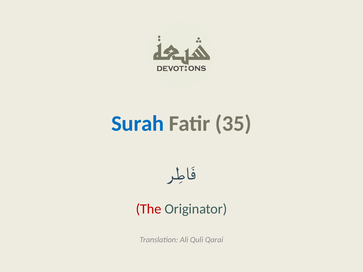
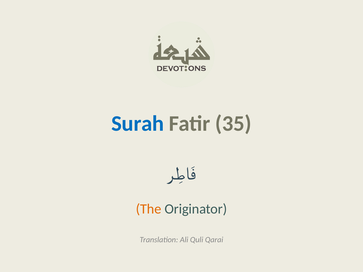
The colour: red -> orange (149, 209)
